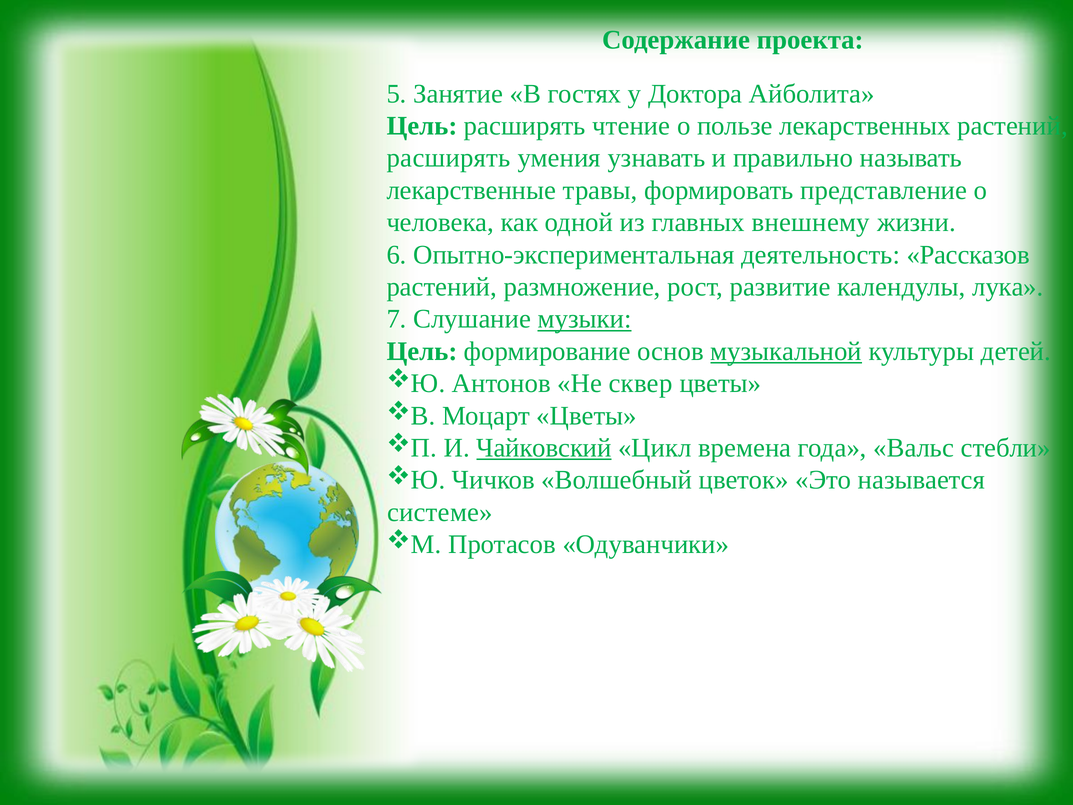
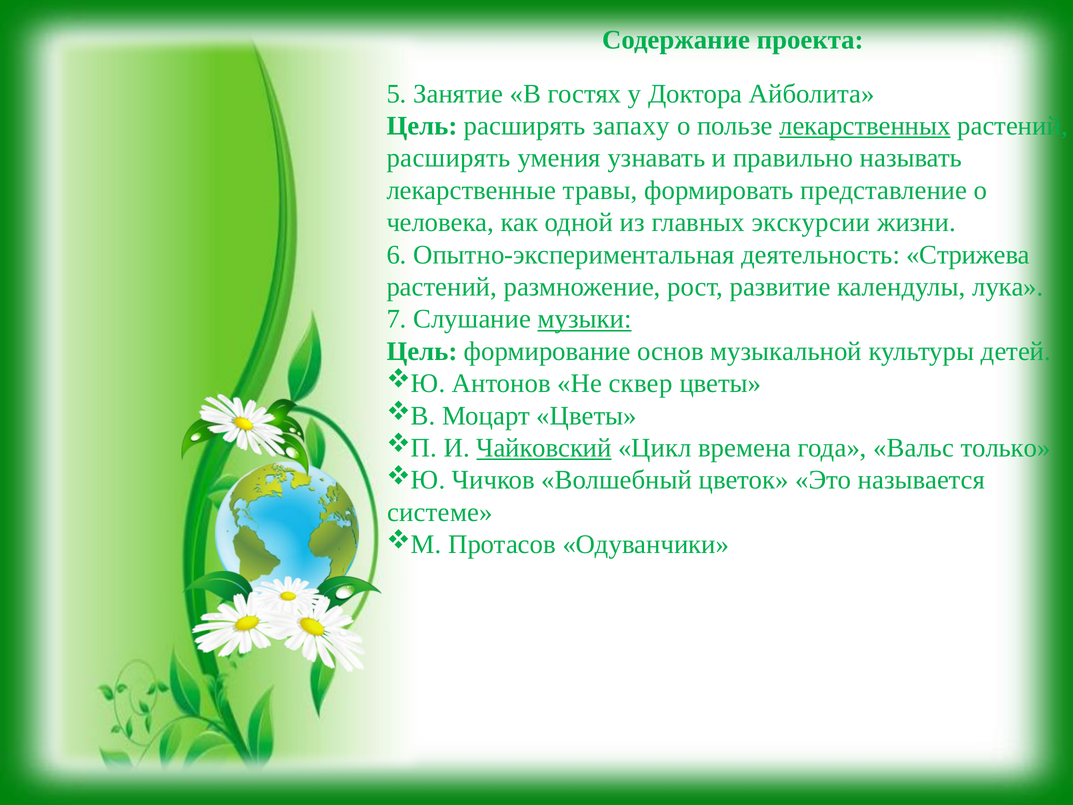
чтение: чтение -> запаху (631, 126)
лекарственных underline: none -> present (865, 126)
внешнему: внешнему -> экскурсии (811, 222)
Рассказов: Рассказов -> Стрижева (968, 255)
музыкальной underline: present -> none (786, 351)
стебли: стебли -> только (1006, 448)
